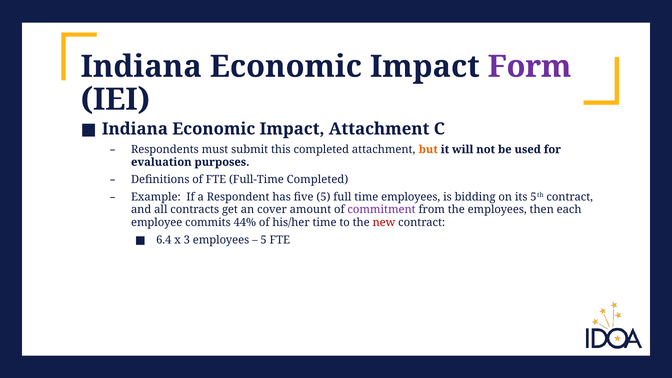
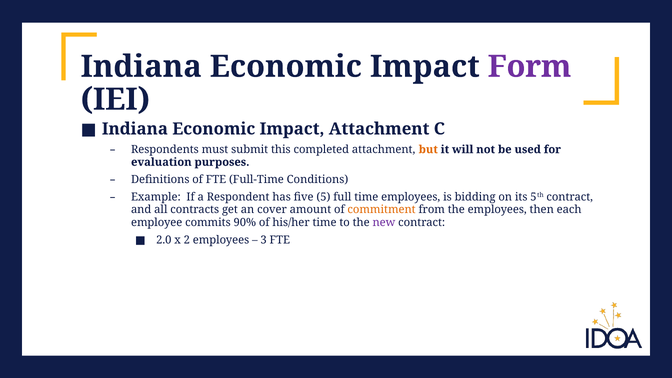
Full-Time Completed: Completed -> Conditions (318, 180)
commitment colour: purple -> orange (382, 210)
44%: 44% -> 90% (245, 222)
new colour: red -> purple (384, 222)
6.4: 6.4 -> 2.0 (164, 240)
3: 3 -> 2 (187, 240)
5: 5 -> 3 (264, 240)
